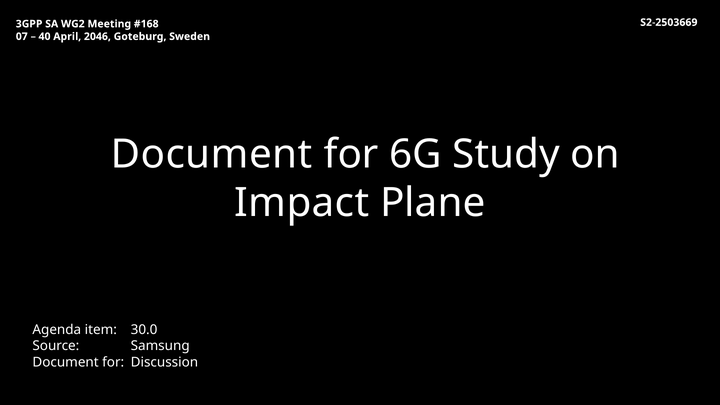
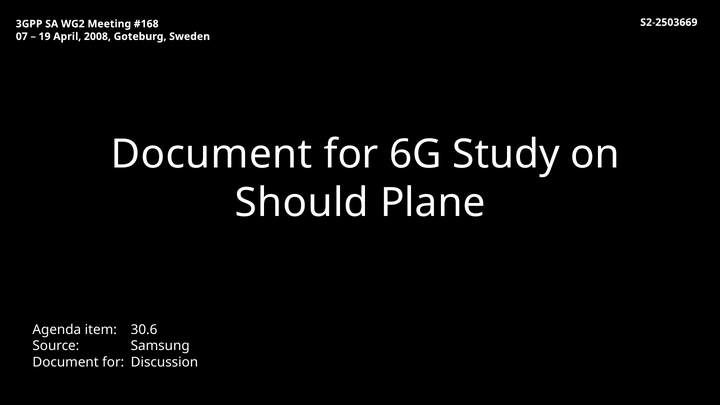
40: 40 -> 19 (45, 37)
2046: 2046 -> 2008 (97, 37)
Impact: Impact -> Should (302, 203)
30.0: 30.0 -> 30.6 (144, 330)
